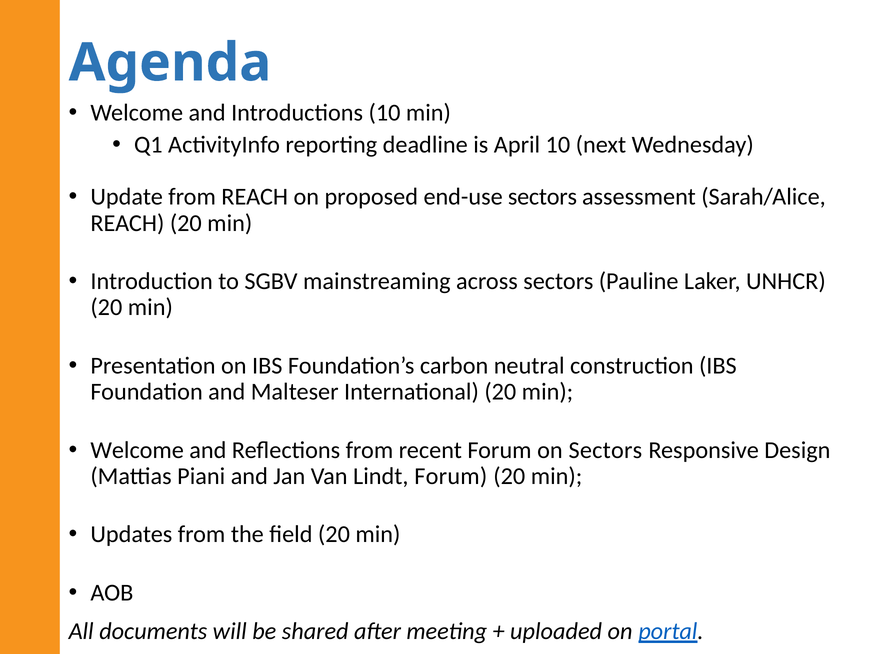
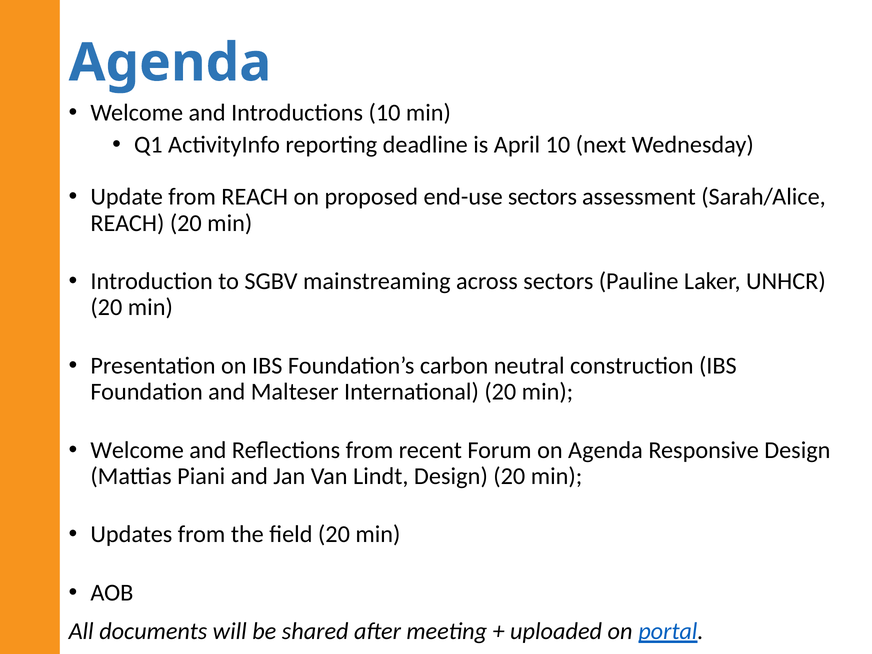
on Sectors: Sectors -> Agenda (605, 450)
Lindt Forum: Forum -> Design (451, 476)
